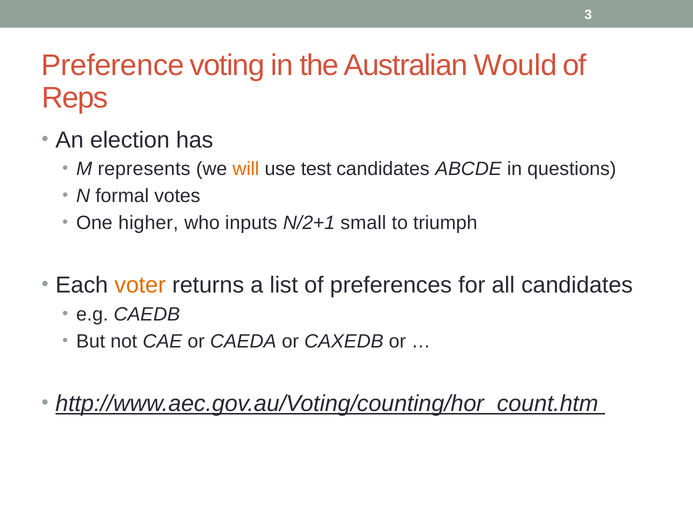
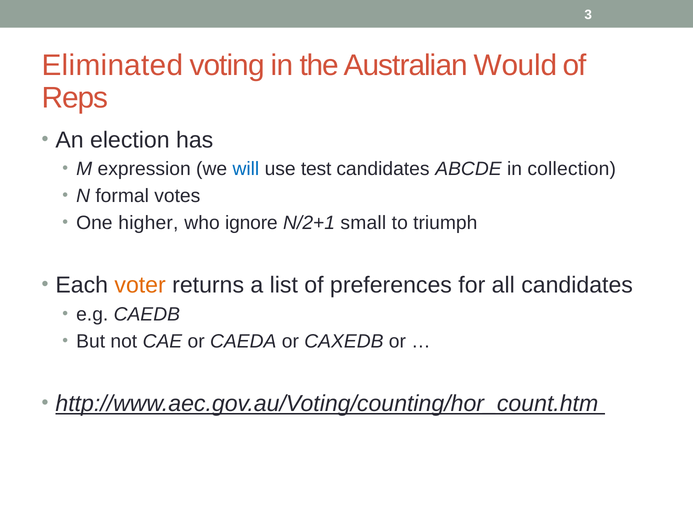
Preference: Preference -> Eliminated (112, 66)
represents: represents -> expression (144, 169)
will colour: orange -> blue (246, 169)
questions: questions -> collection (572, 169)
inputs: inputs -> ignore (251, 223)
